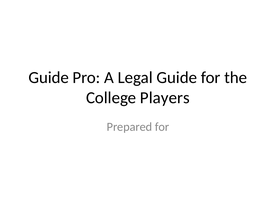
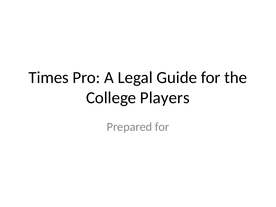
Guide: Guide -> Times (49, 78)
